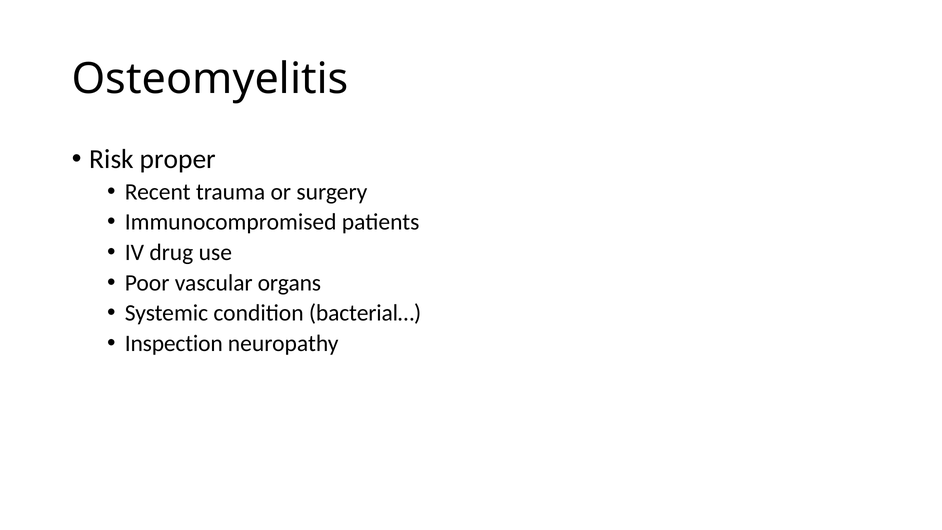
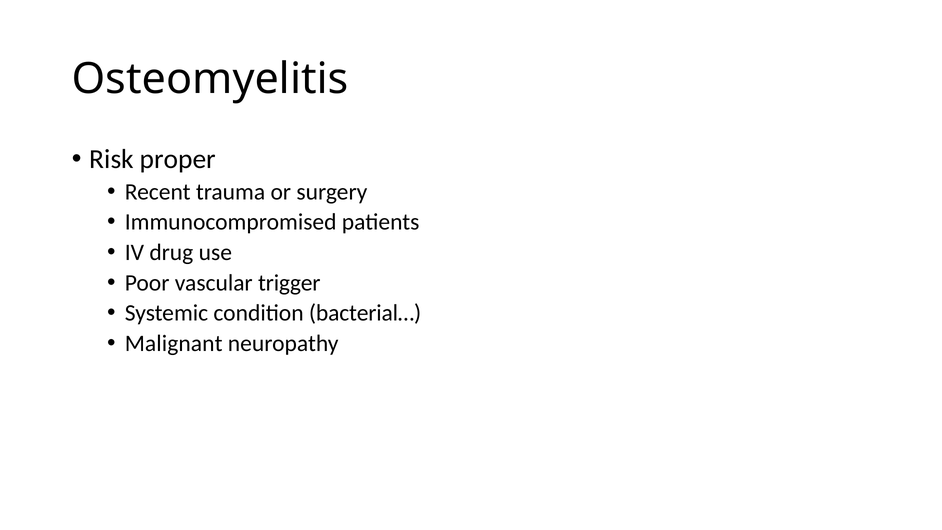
organs: organs -> trigger (289, 283)
Inspection: Inspection -> Malignant (174, 343)
